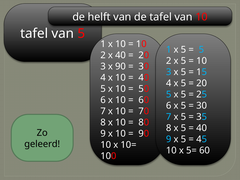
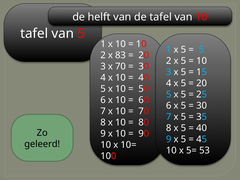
x 40: 40 -> 83 (120, 55)
x 90: 90 -> 70 (120, 66)
5= 60: 60 -> 53 (204, 150)
